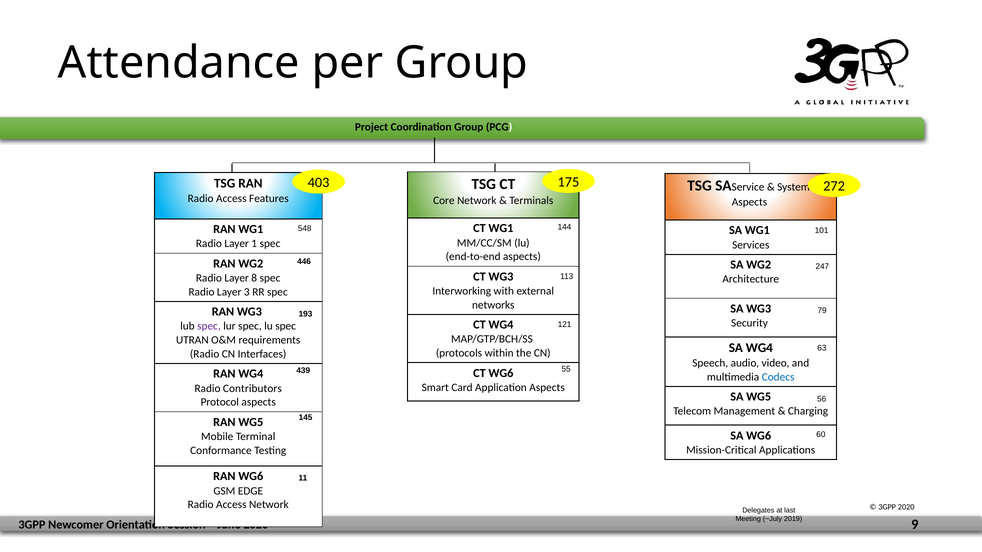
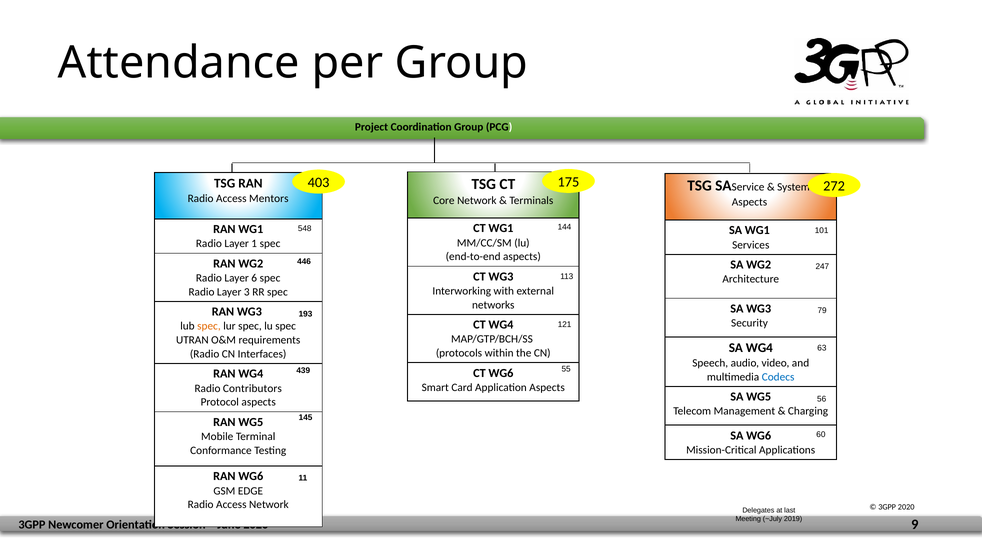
Features: Features -> Mentors (269, 199)
8: 8 -> 6 (254, 278)
spec colour: purple -> orange (209, 326)
